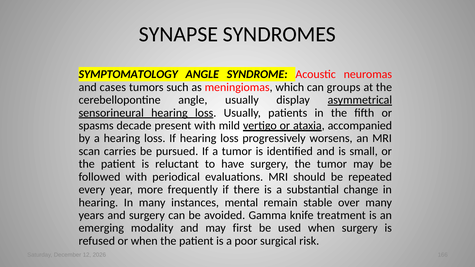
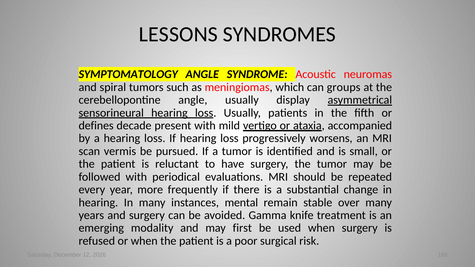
SYNAPSE: SYNAPSE -> LESSONS (178, 34)
cases: cases -> spiral (113, 87)
spasms: spasms -> defines (96, 126)
carries: carries -> vermis (120, 151)
